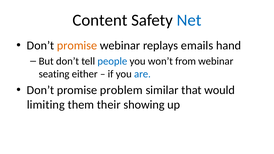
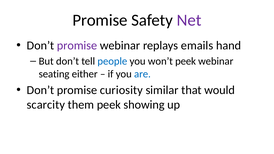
Content: Content -> Promise (100, 20)
Net colour: blue -> purple (189, 20)
promise colour: orange -> purple (77, 46)
won’t from: from -> peek (186, 61)
problem: problem -> curiosity (121, 90)
limiting: limiting -> scarcity (46, 105)
them their: their -> peek (109, 105)
